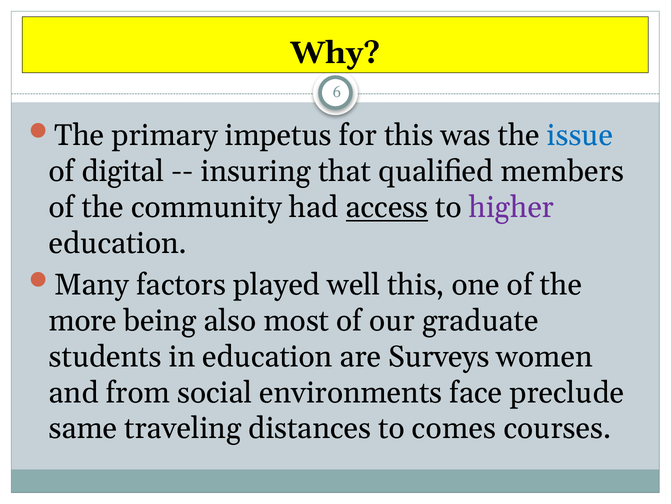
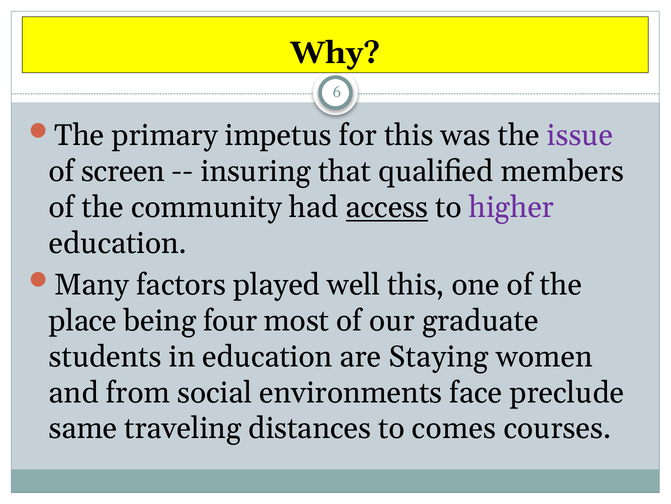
issue colour: blue -> purple (580, 135)
digital: digital -> screen (123, 171)
more: more -> place (83, 320)
also: also -> four (230, 320)
Surveys: Surveys -> Staying (439, 356)
